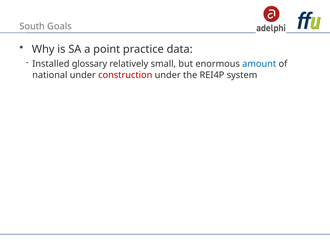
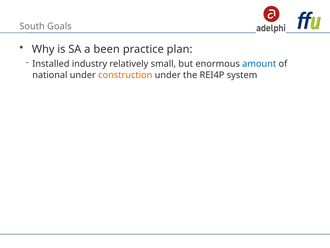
point: point -> been (107, 49)
data: data -> plan (180, 49)
glossary: glossary -> industry (89, 64)
construction colour: red -> orange (125, 75)
